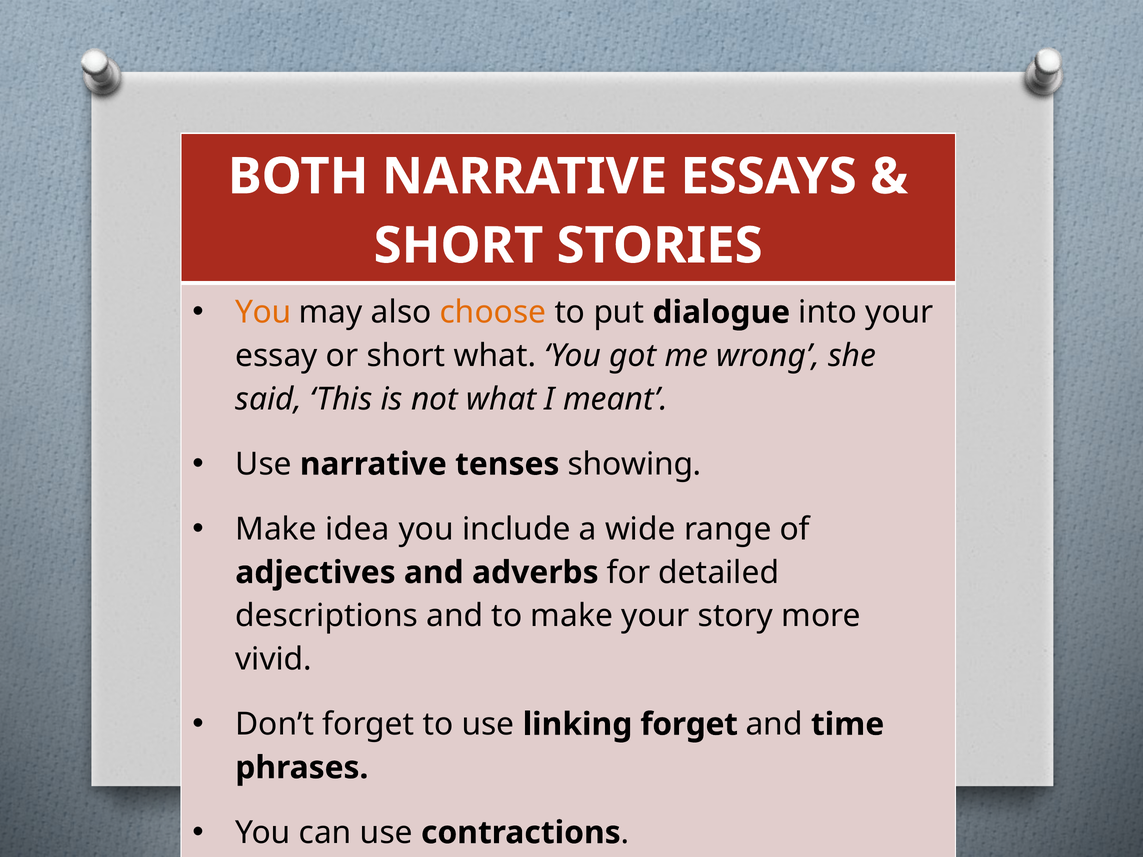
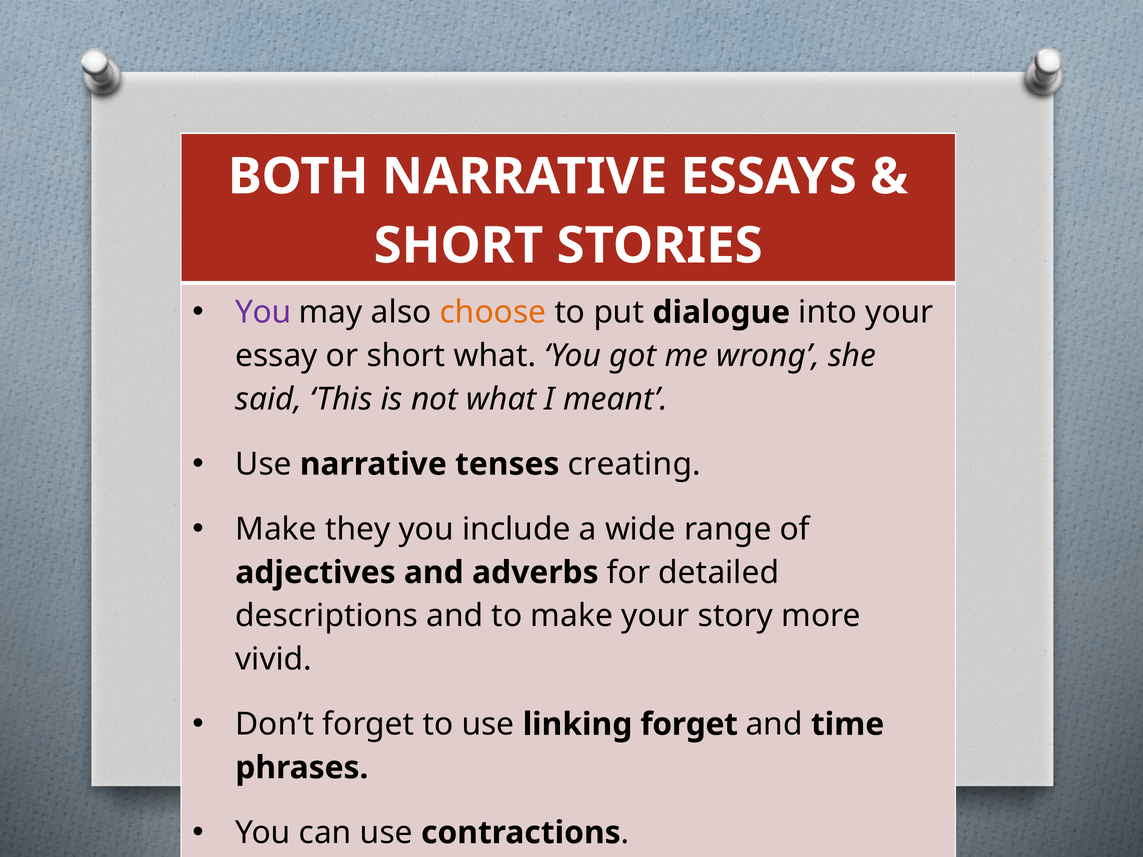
You colour: orange -> purple (263, 312)
showing: showing -> creating (634, 464)
idea: idea -> they (358, 529)
